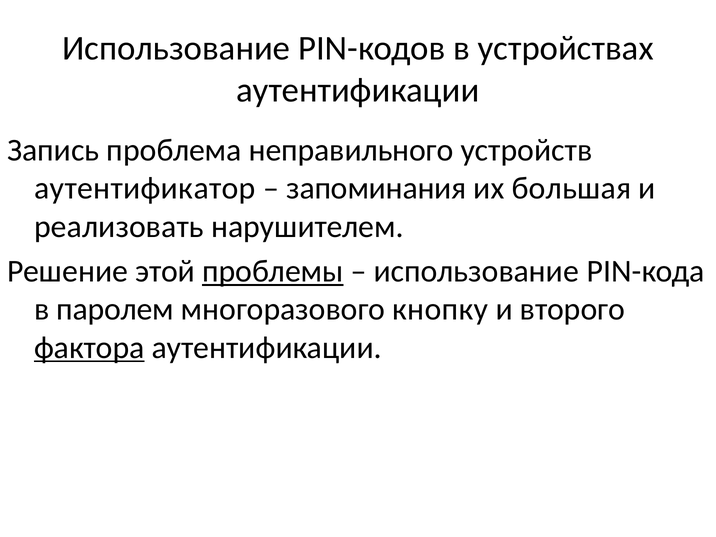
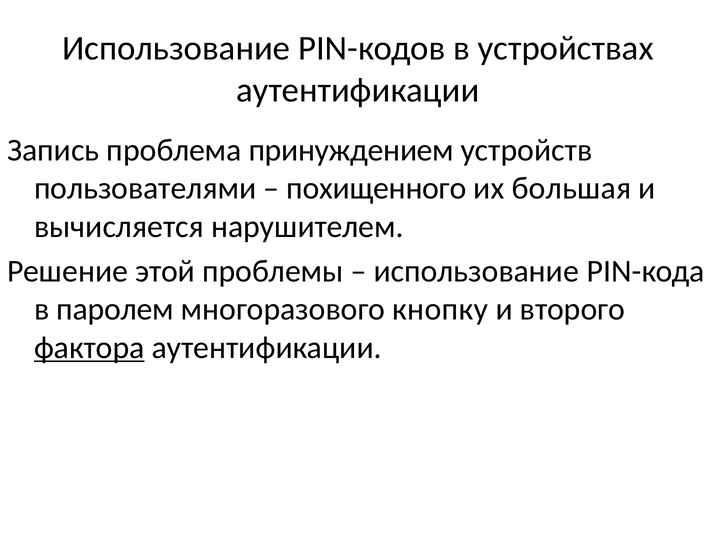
неправильного: неправильного -> принуждением (351, 150)
аутентификатор: аутентификатор -> пользователями (145, 188)
запоминания: запоминания -> похищенного (376, 188)
реализовать: реализовать -> вычисляется (119, 227)
проблемы underline: present -> none (273, 271)
